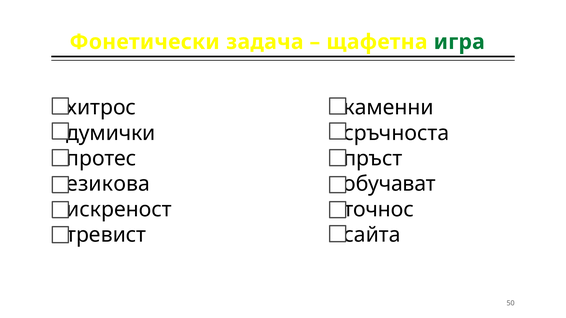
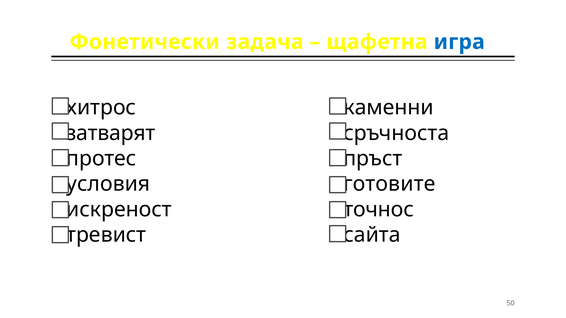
игра colour: green -> blue (459, 42)
думички: думички -> затварят (111, 133)
езикова: езикова -> условия (108, 184)
обучават: обучават -> готовите (389, 184)
